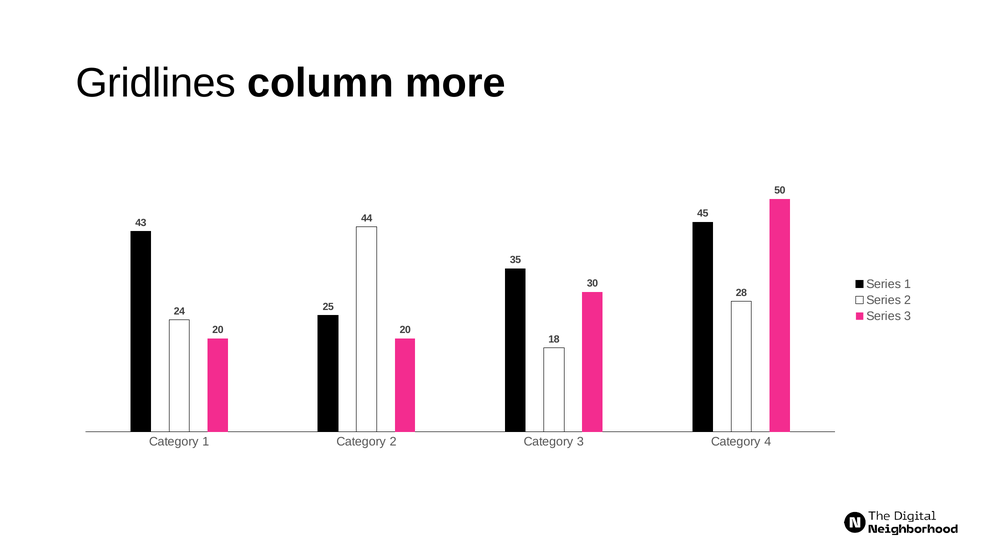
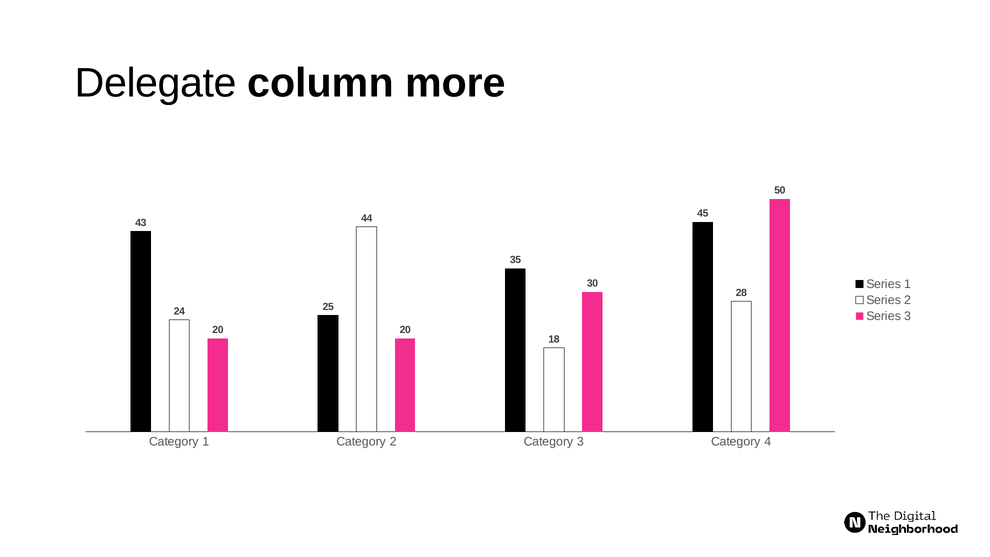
Gridlines: Gridlines -> Delegate (156, 83)
